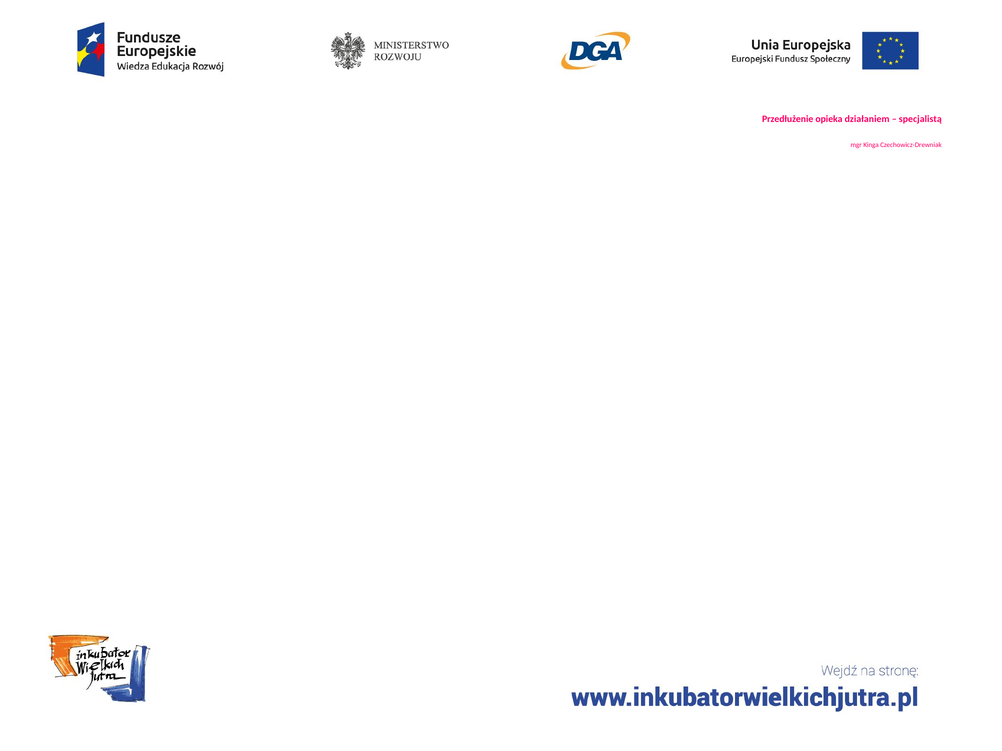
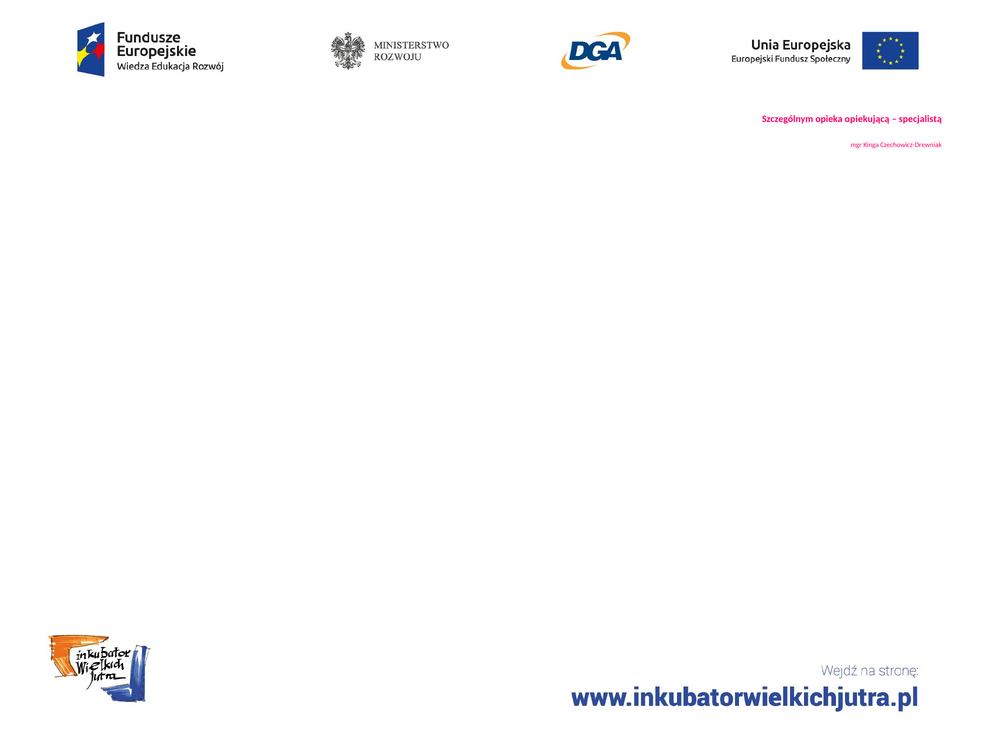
Przedłużenie: Przedłużenie -> Szczególnym (788, 119)
działaniem: działaniem -> opiekującą (867, 119)
